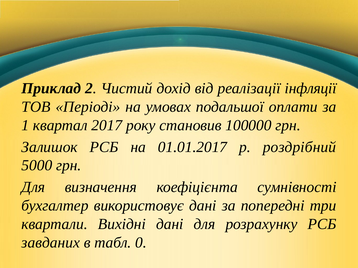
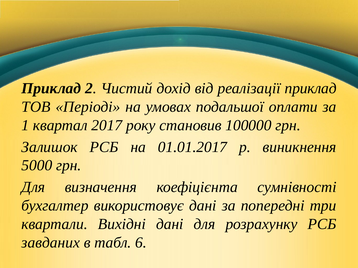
реалізації інфляції: інфляції -> приклад (311, 89)
роздрібний: роздрібний -> виникнення (300, 147)
0: 0 -> 6 (141, 243)
